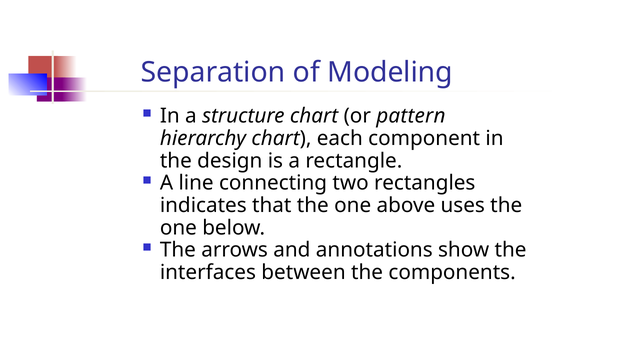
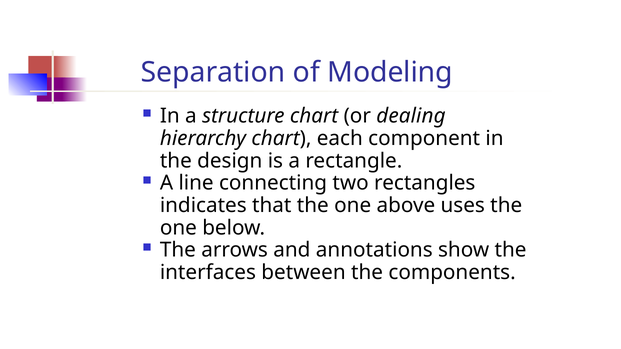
pattern: pattern -> dealing (411, 116)
